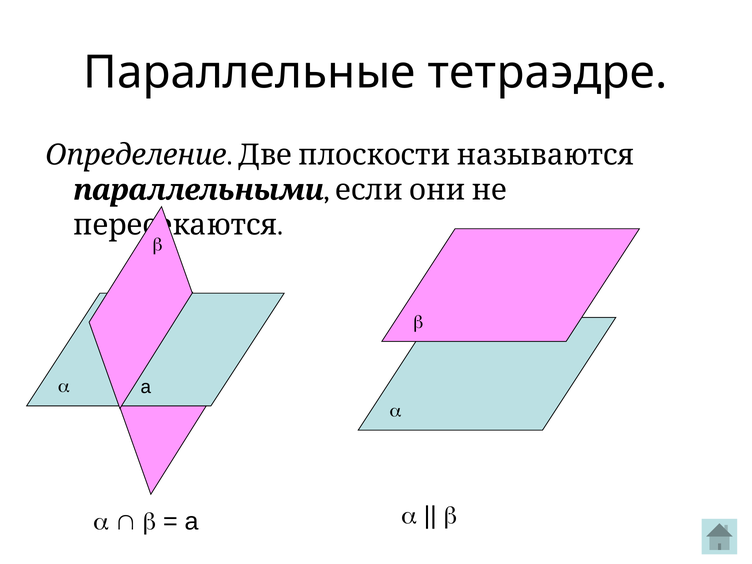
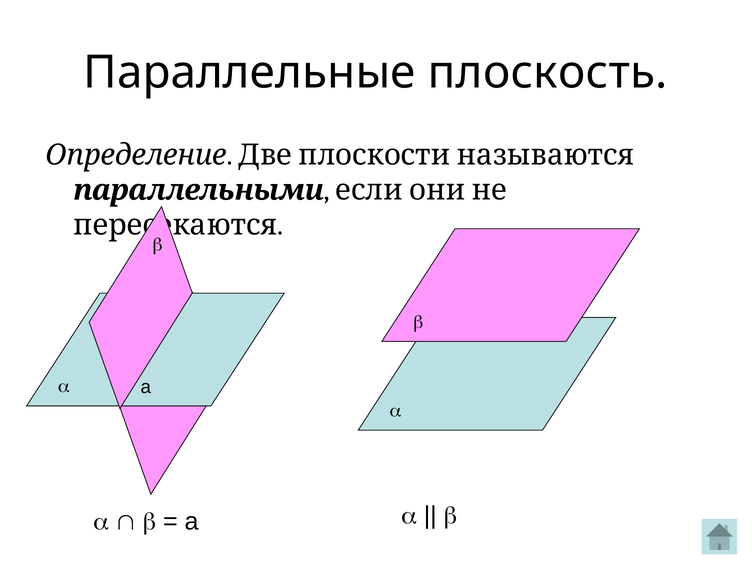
тетраэдре: тетраэдре -> плоскость (548, 73)
